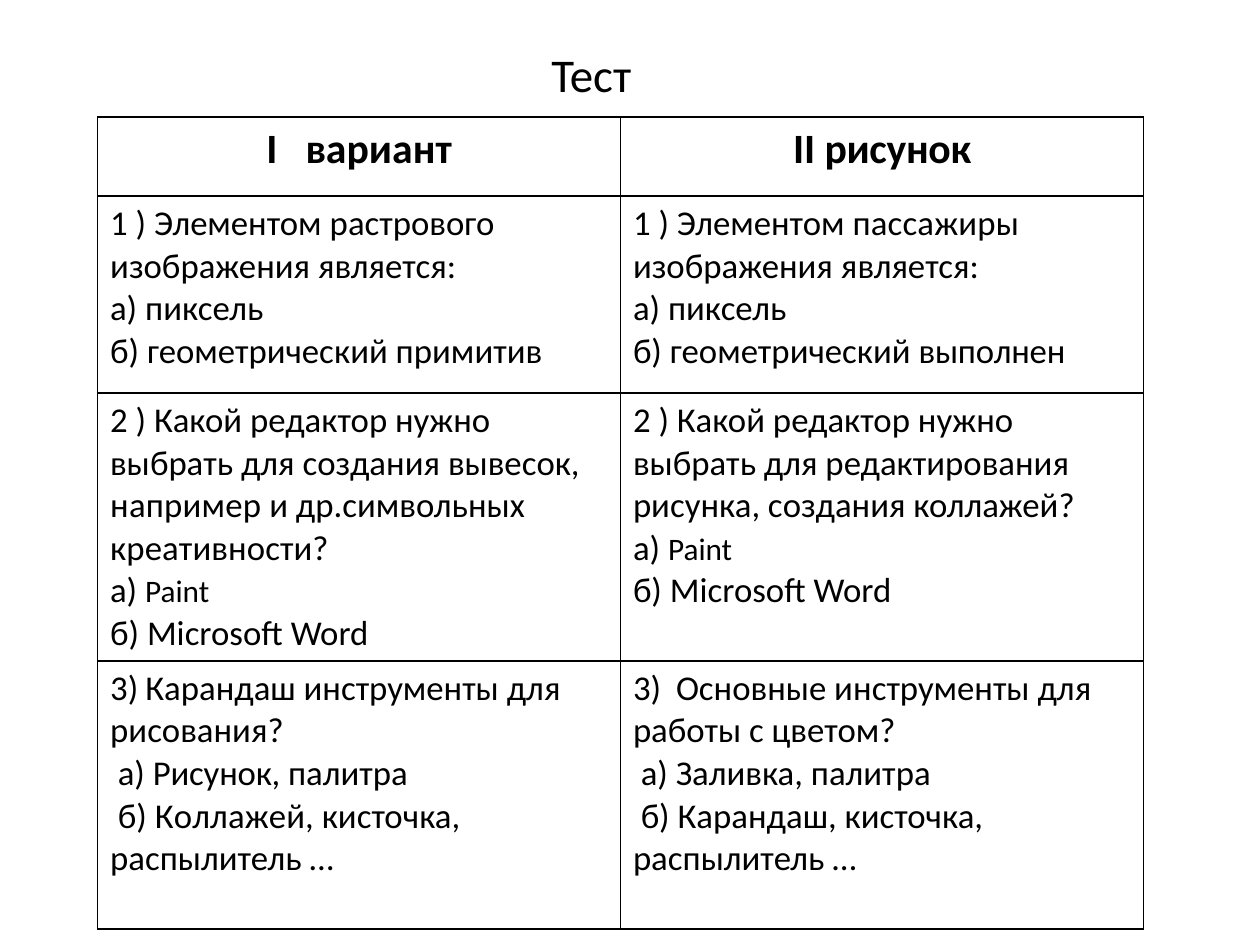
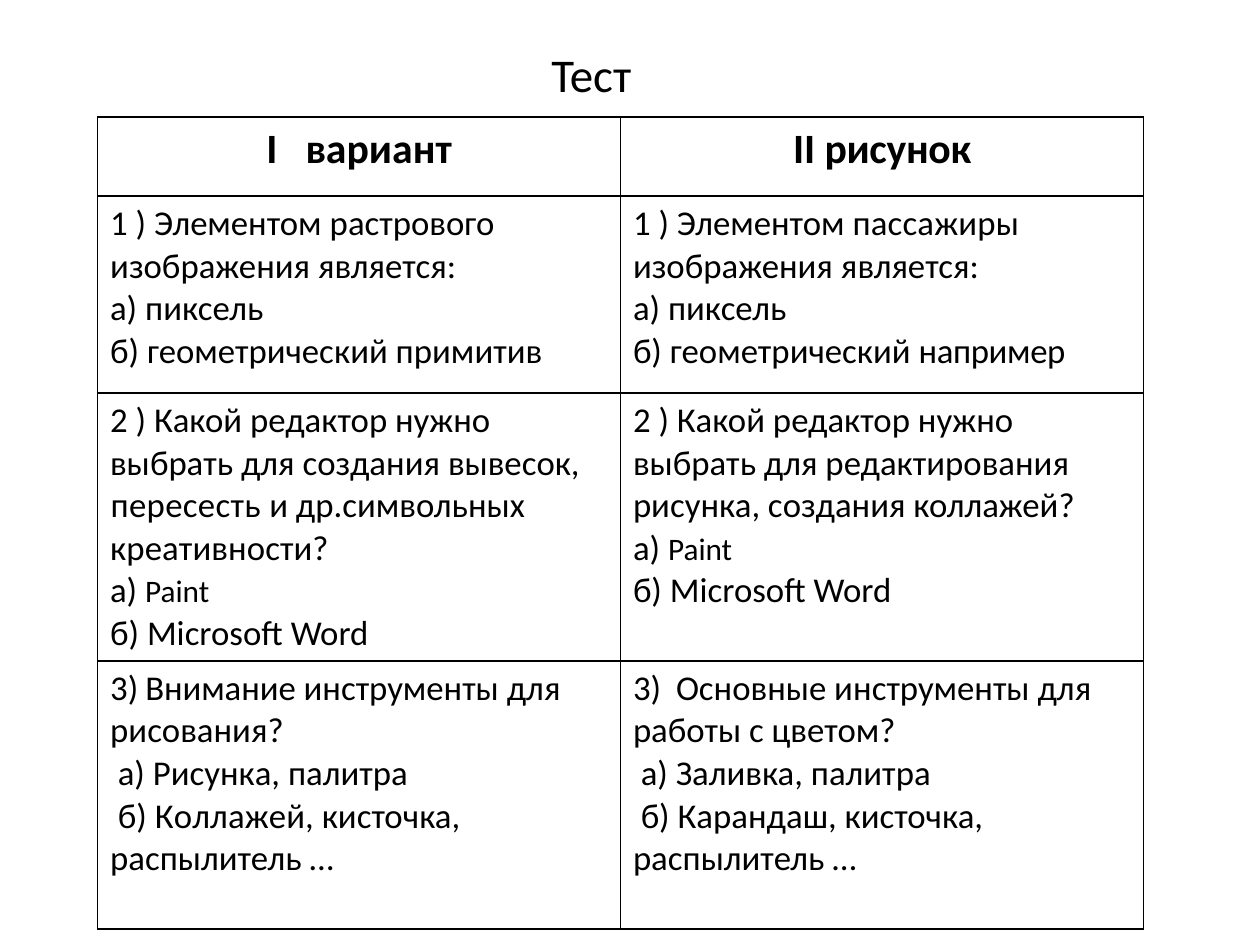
выполнен: выполнен -> например (992, 352)
например: например -> пересесть (186, 506)
3 Карандаш: Карандаш -> Внимание (221, 689)
а Рисунок: Рисунок -> Рисунка (217, 774)
